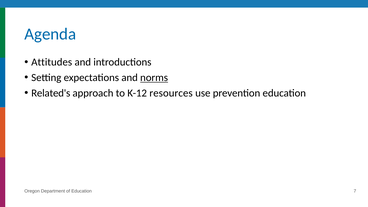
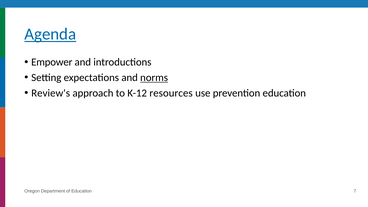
Agenda underline: none -> present (50, 34)
Attitudes: Attitudes -> Empower (52, 62)
Related's: Related's -> Review's (51, 93)
